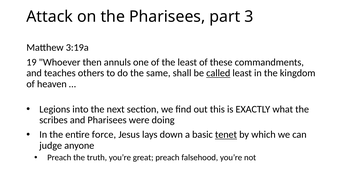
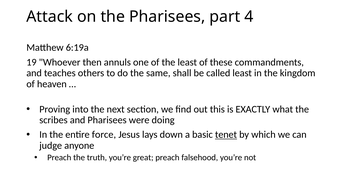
3: 3 -> 4 (249, 17)
3:19a: 3:19a -> 6:19a (77, 48)
called underline: present -> none (218, 73)
Legions: Legions -> Proving (55, 109)
